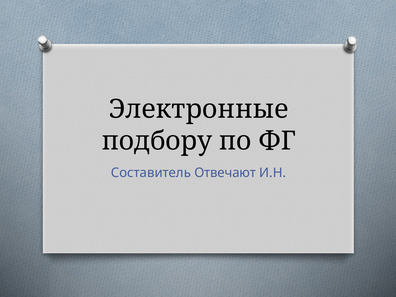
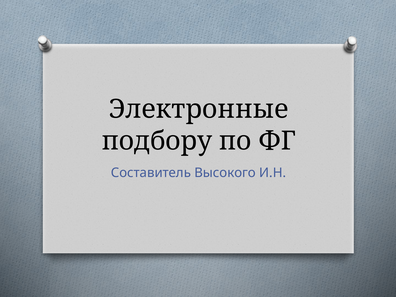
Отвечают: Отвечают -> Высокого (225, 173)
